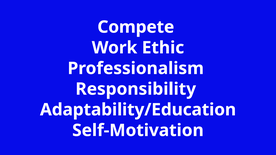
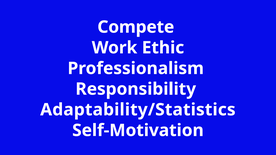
Adaptability/Education: Adaptability/Education -> Adaptability/Statistics (138, 110)
